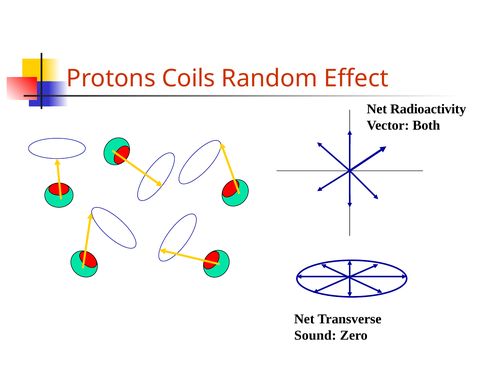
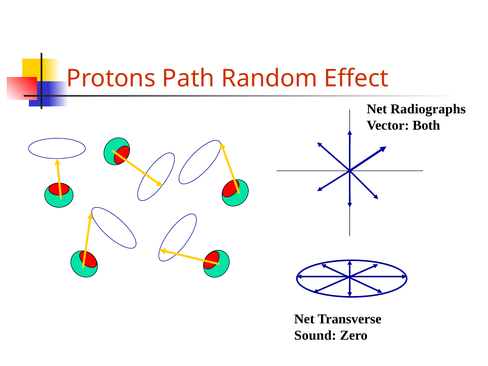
Coils: Coils -> Path (188, 79)
Radioactivity: Radioactivity -> Radiographs (428, 109)
